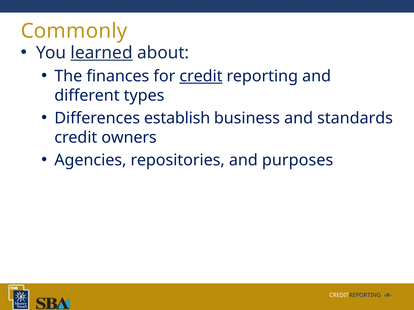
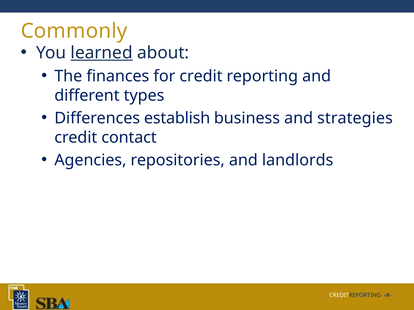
credit underline: present -> none (201, 76)
standards: standards -> strategies (355, 118)
owners: owners -> contact (129, 138)
purposes: purposes -> landlords (298, 160)
